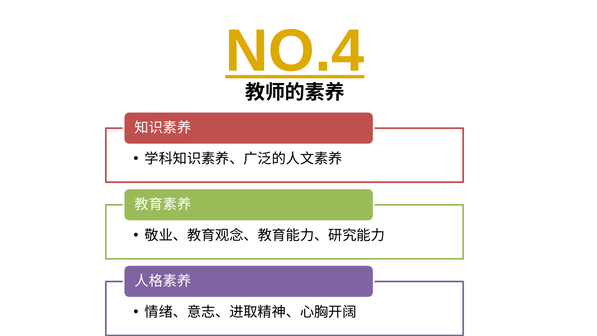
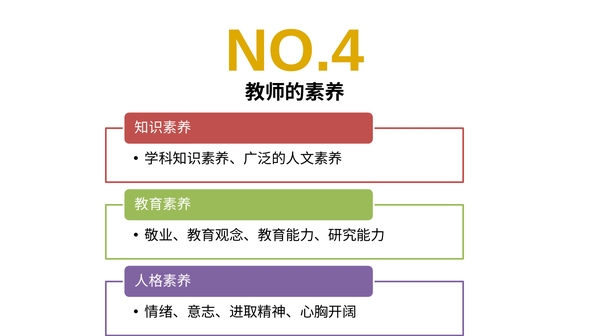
NO.4 underline: present -> none (295, 51)
